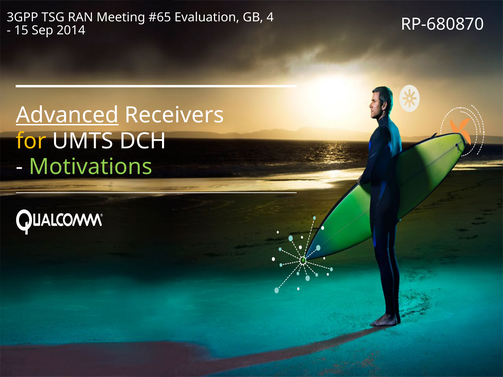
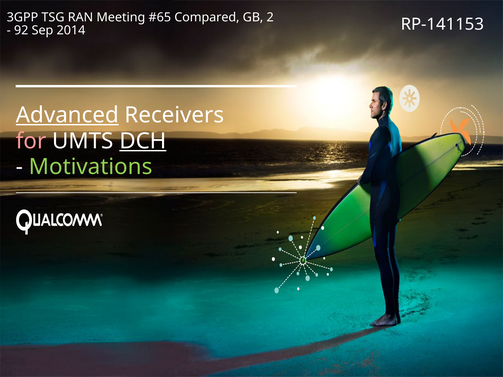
Evaluation: Evaluation -> Compared (207, 17)
4: 4 -> 2 (270, 17)
15: 15 -> 92 (21, 30)
RP-680870: RP-680870 -> RP-141153 (442, 24)
for colour: yellow -> pink (31, 141)
DCH underline: none -> present (143, 141)
